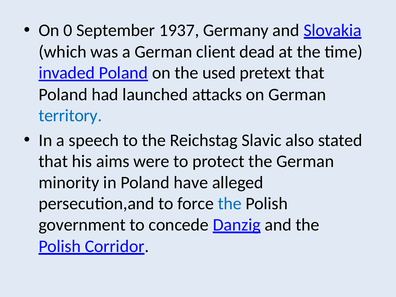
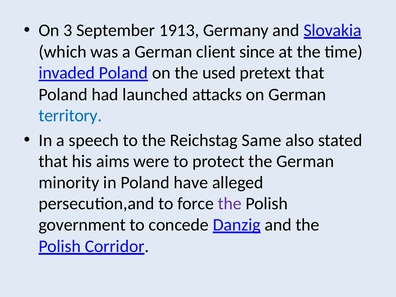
0: 0 -> 3 (68, 30)
1937: 1937 -> 1913 (179, 30)
dead: dead -> since (257, 52)
Slavic: Slavic -> Same (261, 140)
the colour: blue -> purple (230, 204)
